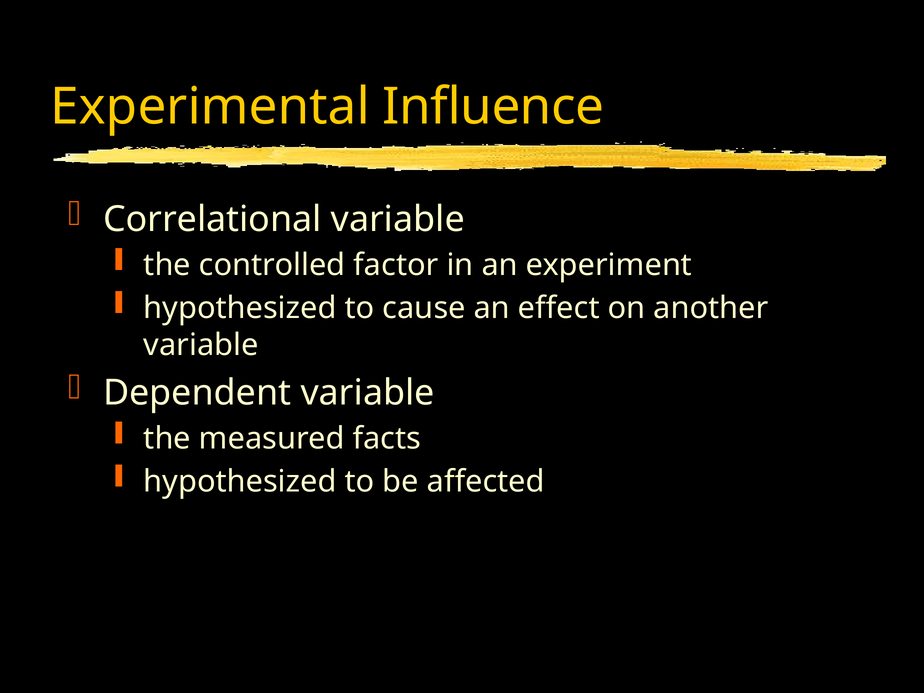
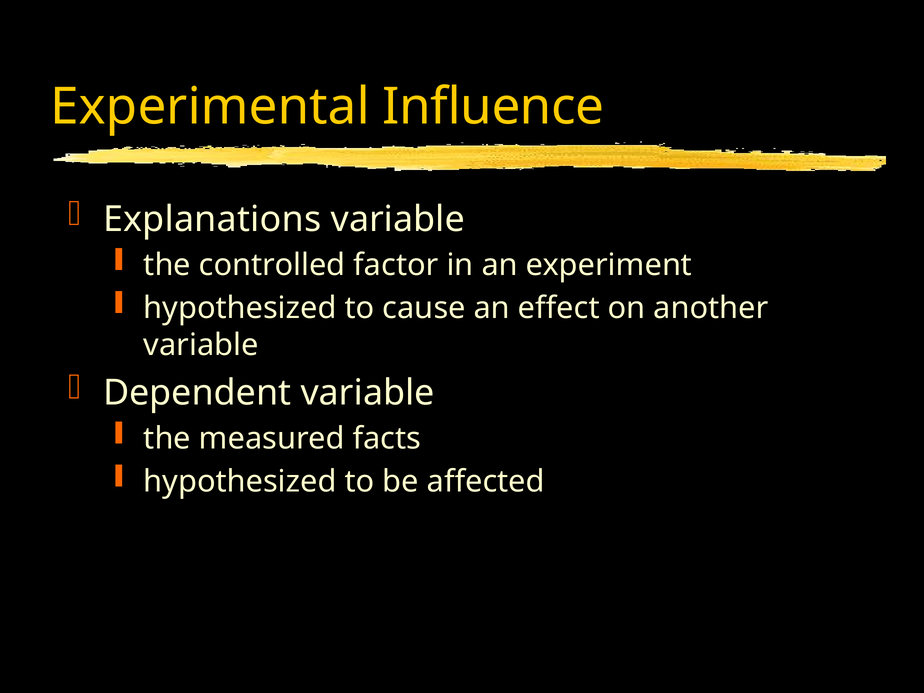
Correlational: Correlational -> Explanations (212, 219)
